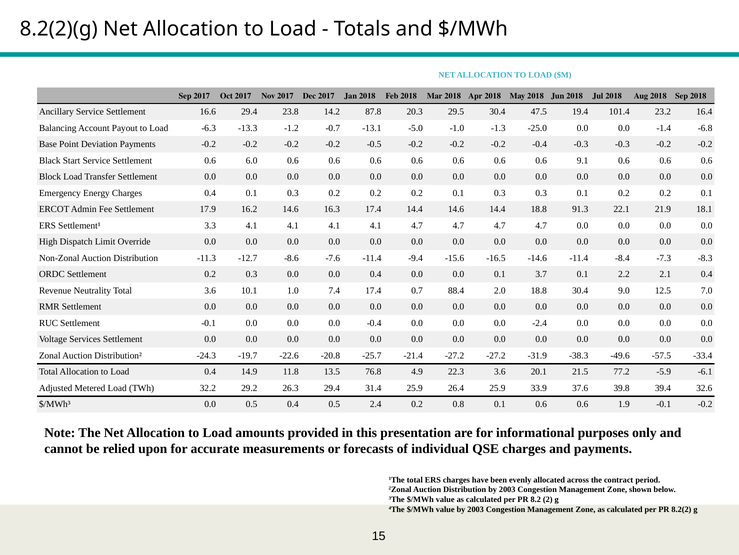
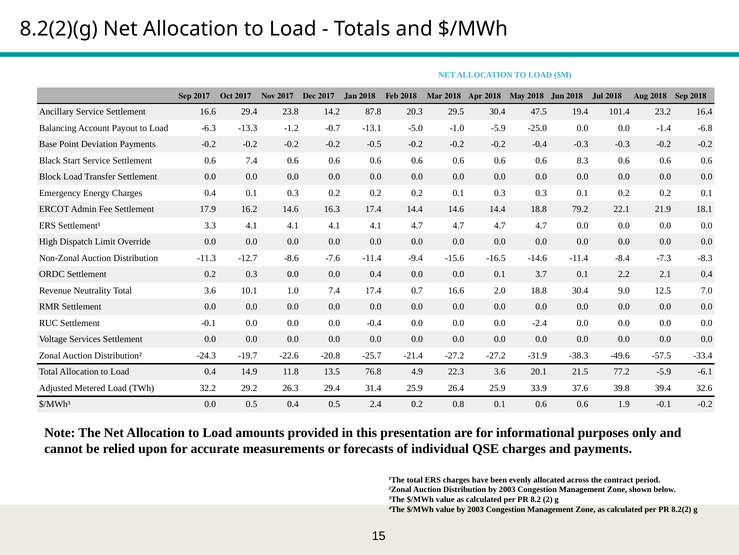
-1.0 -1.3: -1.3 -> -5.9 (498, 128)
0.6 6.0: 6.0 -> 7.4 (252, 160)
9.1: 9.1 -> 8.3 (583, 160)
91.3: 91.3 -> 79.2 (580, 209)
0.7 88.4: 88.4 -> 16.6 (456, 290)
